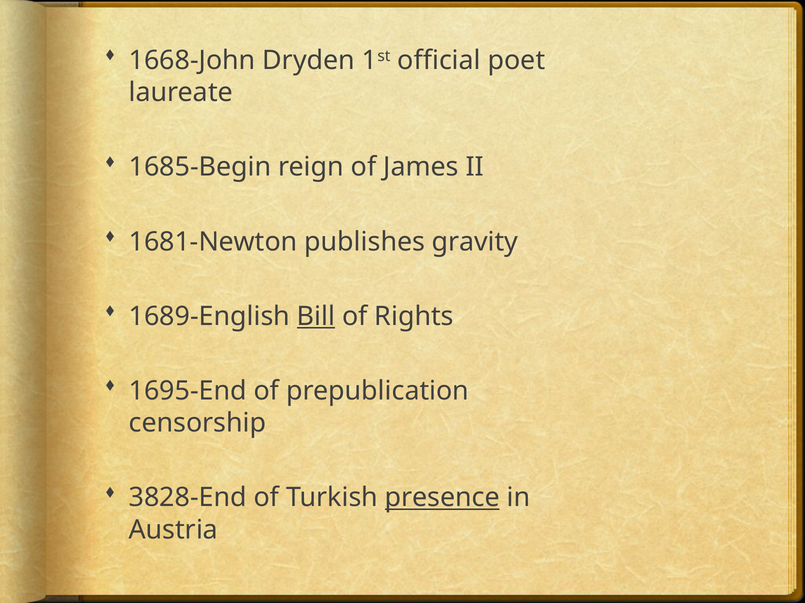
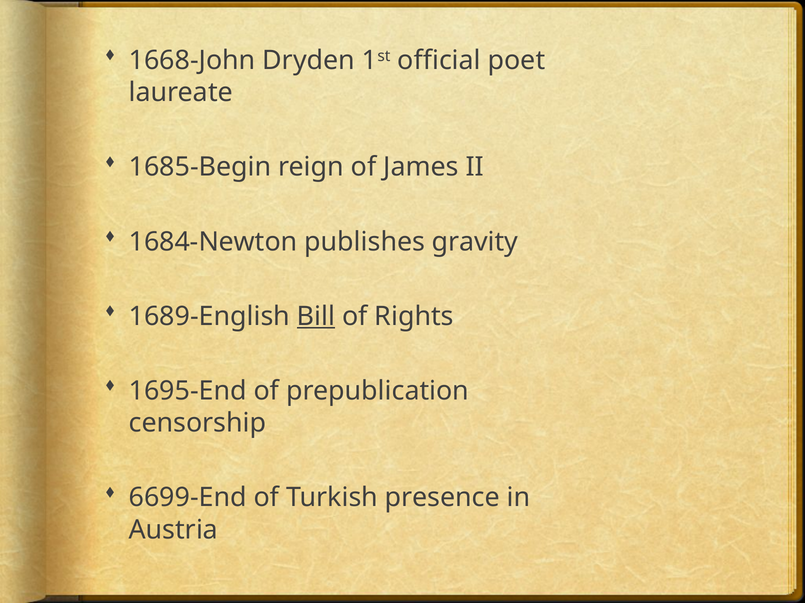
1681-Newton: 1681-Newton -> 1684-Newton (213, 242)
3828-End: 3828-End -> 6699-End (188, 498)
presence underline: present -> none (442, 498)
